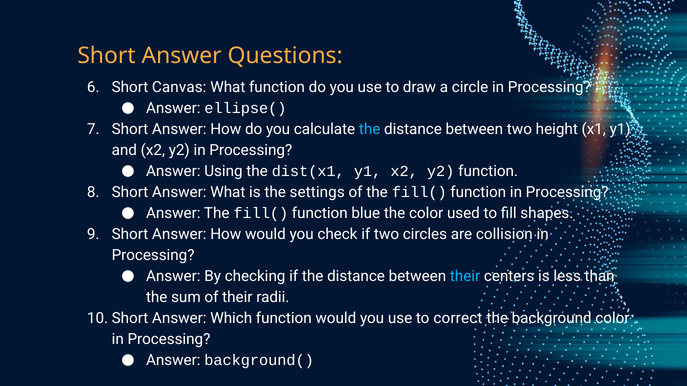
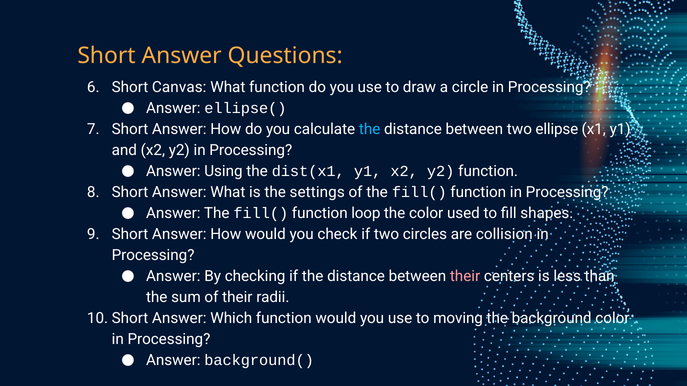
height: height -> ellipse (557, 129)
blue: blue -> loop (366, 213)
their colour: light blue -> pink (465, 277)
correct: correct -> moving (458, 319)
